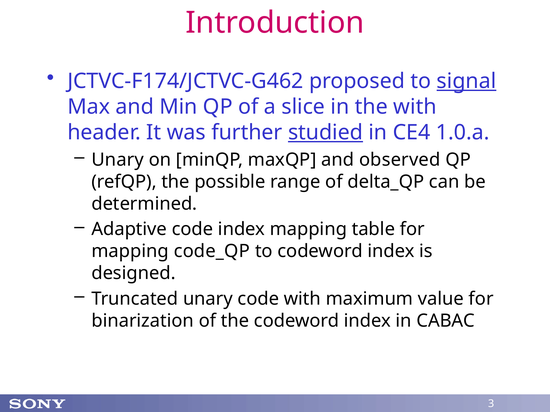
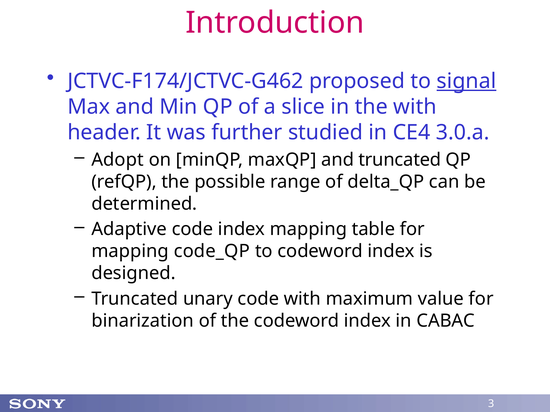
studied underline: present -> none (325, 133)
1.0.a: 1.0.a -> 3.0.a (463, 133)
Unary: Unary -> Adopt (118, 160)
and observed: observed -> truncated (400, 160)
